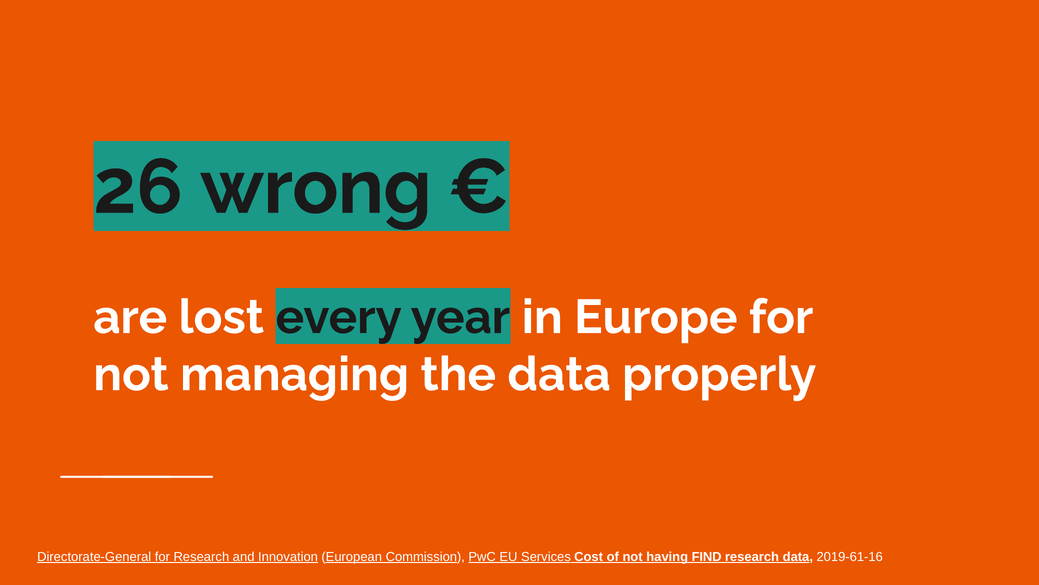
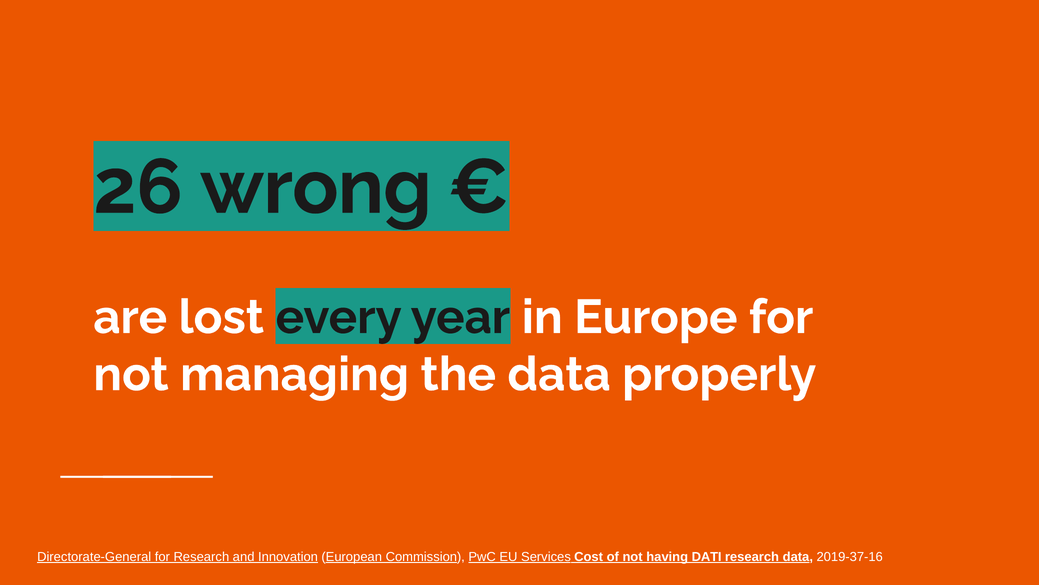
FIND: FIND -> DATI (707, 556)
2019-61-16: 2019-61-16 -> 2019-37-16 (850, 556)
